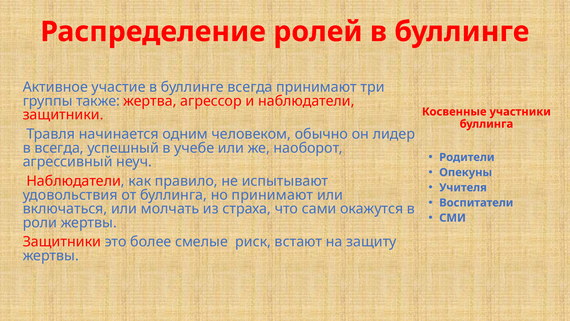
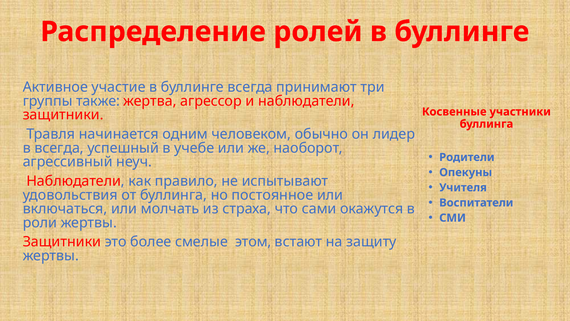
но принимают: принимают -> постоянное (272, 195)
риск: риск -> этом (253, 242)
